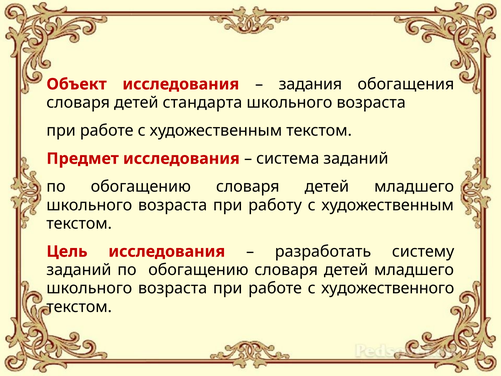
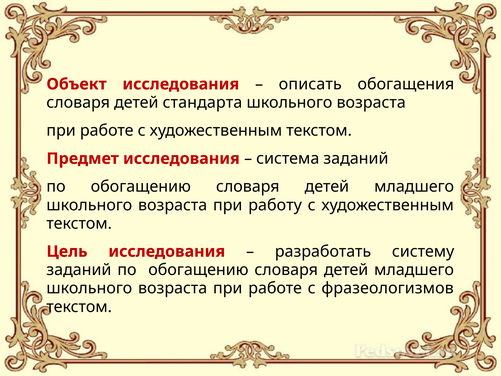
задания: задания -> описать (310, 84)
художественного: художественного -> фразеологизмов (388, 288)
